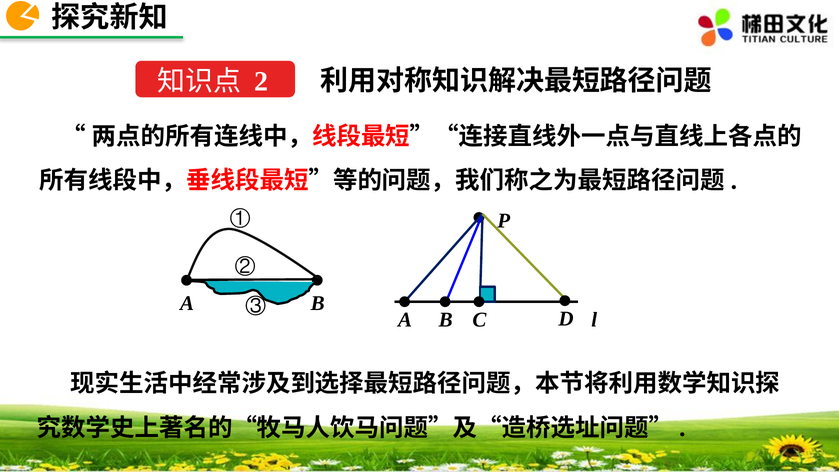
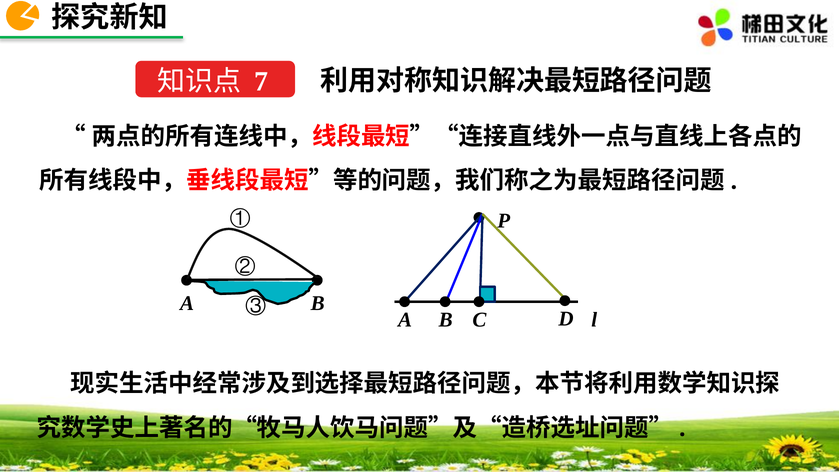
2: 2 -> 7 (261, 81)
